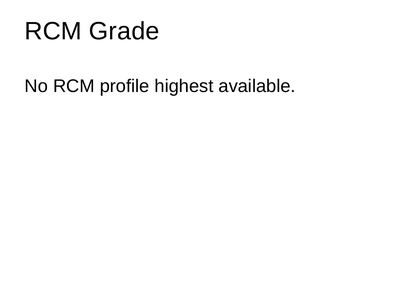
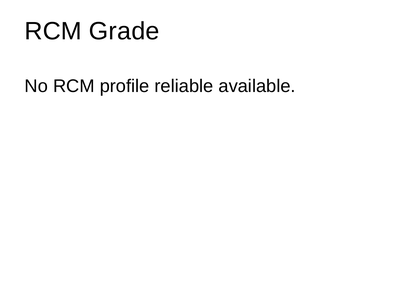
highest: highest -> reliable (184, 86)
